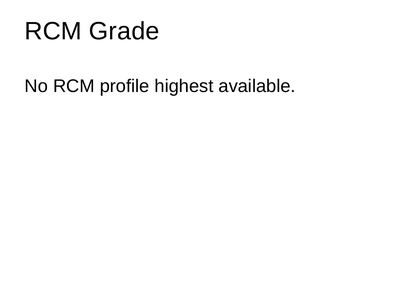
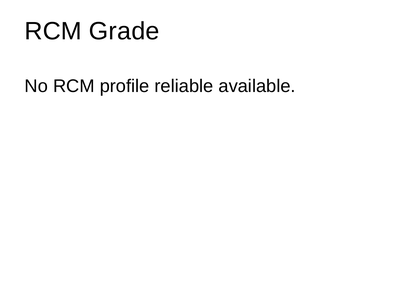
highest: highest -> reliable (184, 86)
